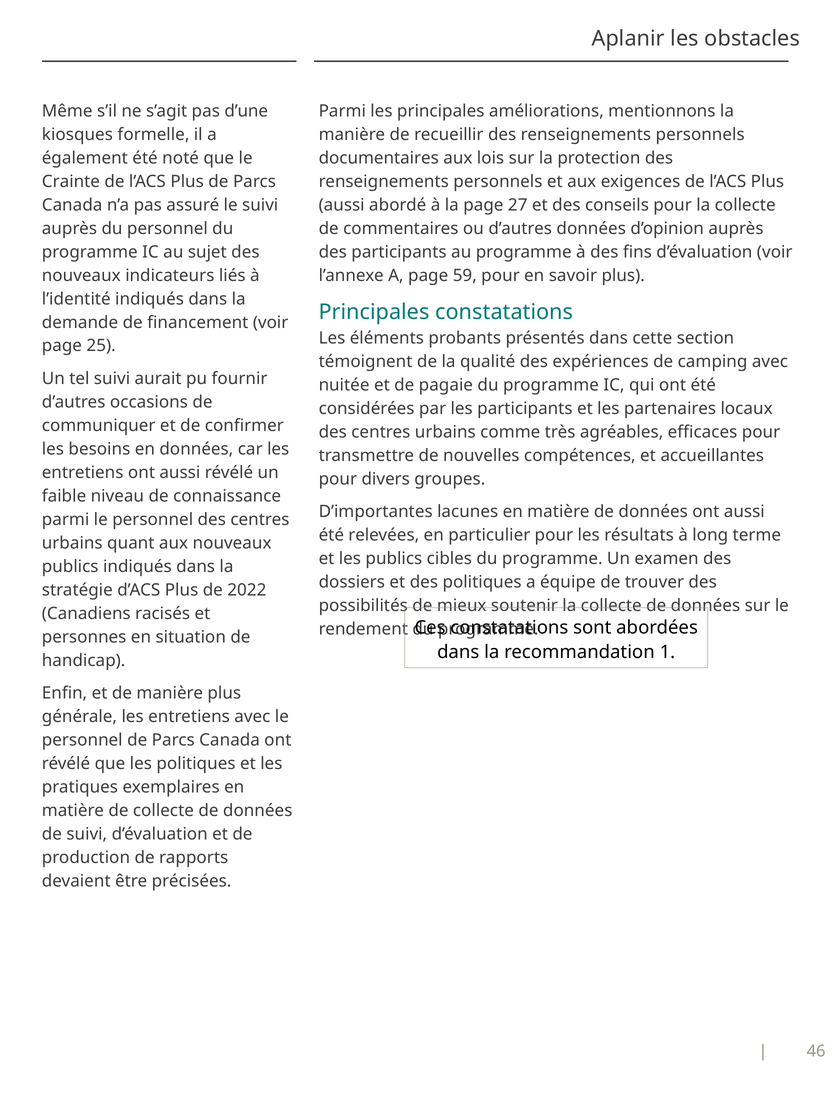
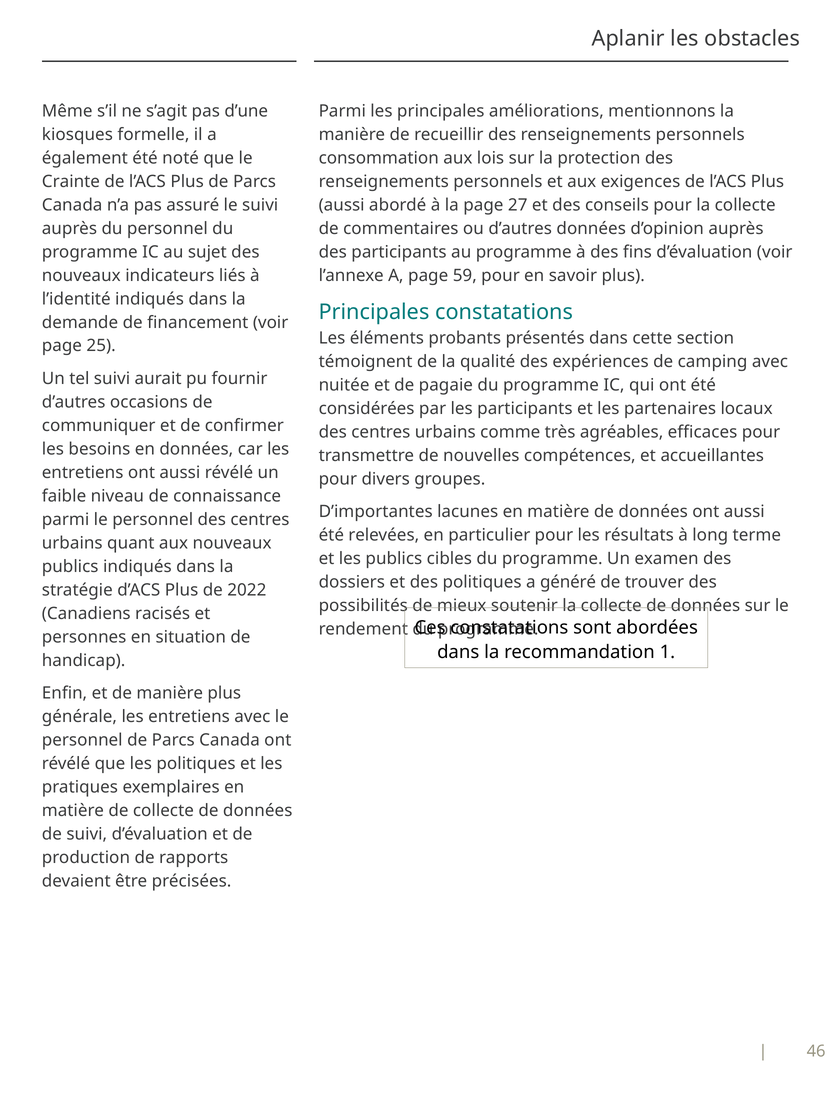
documentaires: documentaires -> consommation (379, 158)
équipe: équipe -> généré (568, 583)
